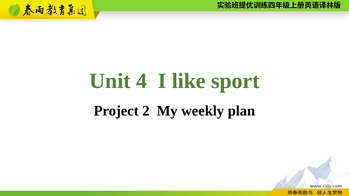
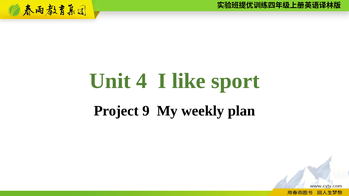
2: 2 -> 9 (146, 111)
